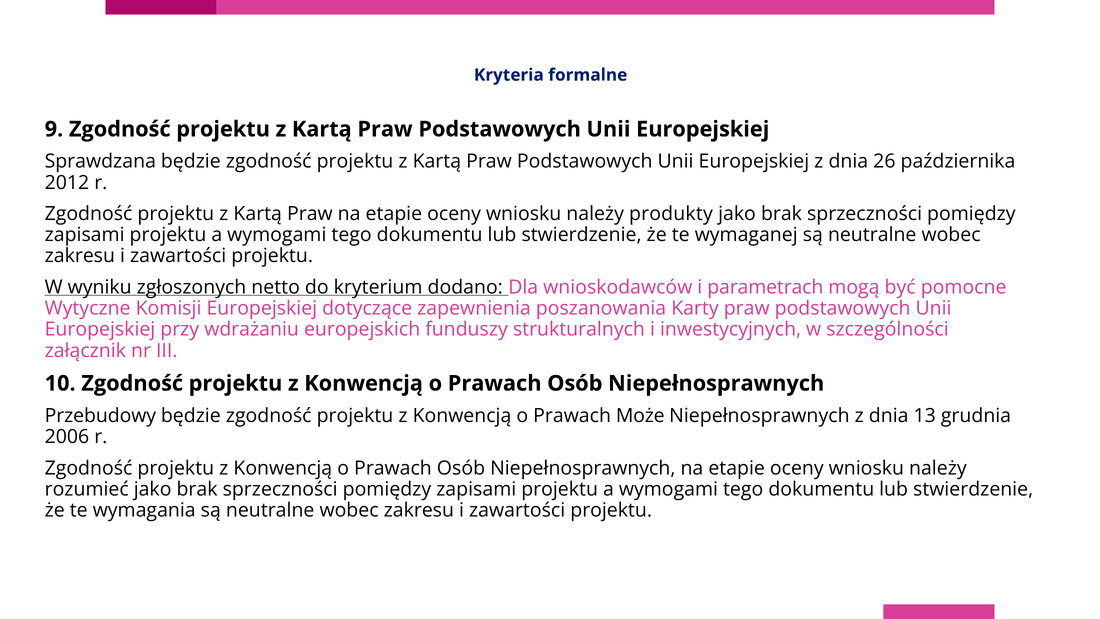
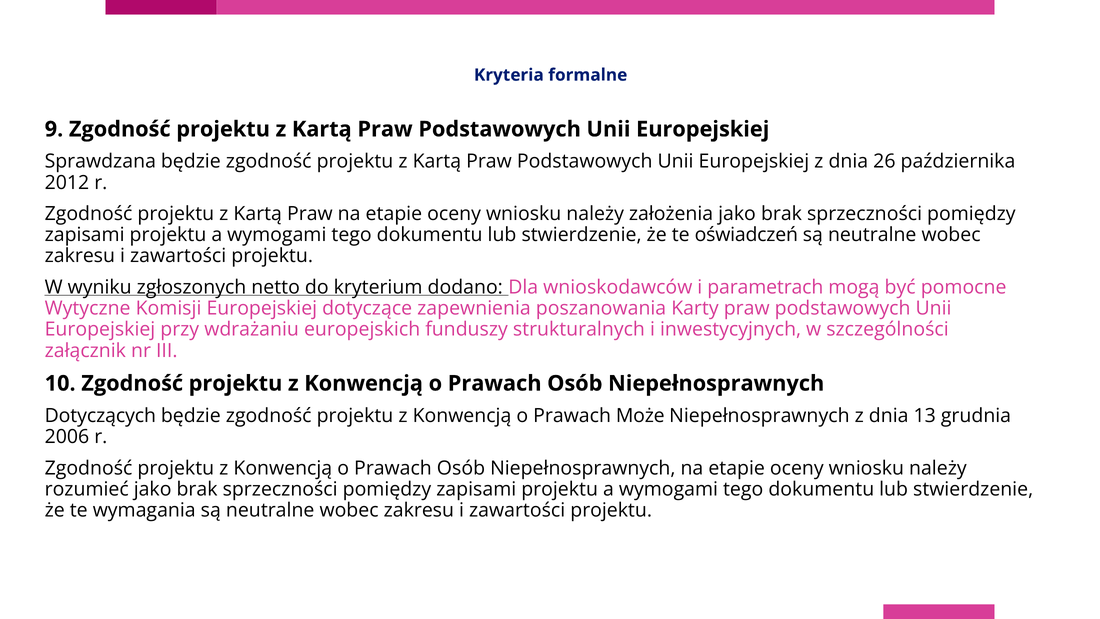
produkty: produkty -> założenia (671, 214)
wymaganej: wymaganej -> oświadczeń (746, 235)
Przebudowy: Przebudowy -> Dotyczących (100, 416)
